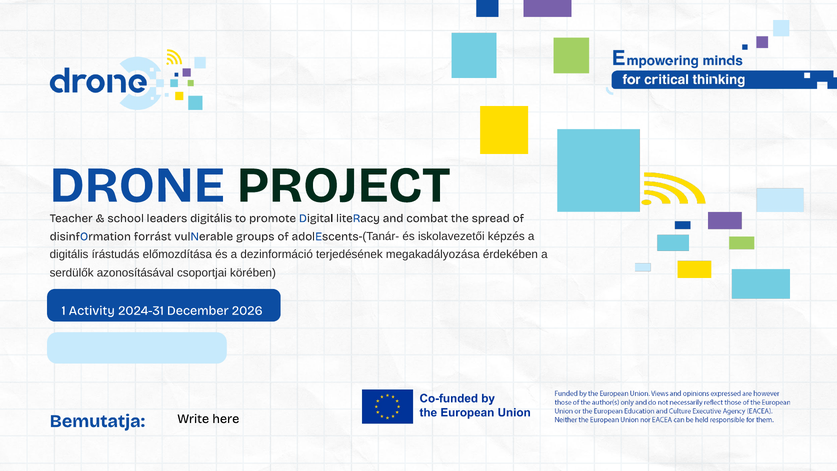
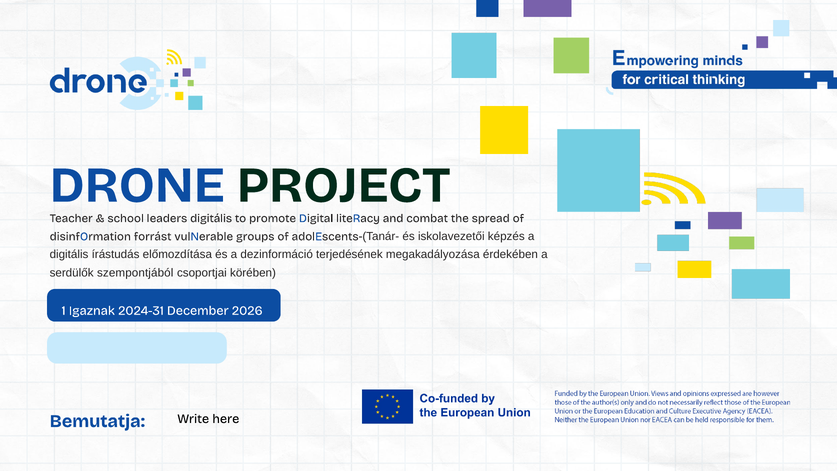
azonosításával: azonosításával -> szempontjából (135, 273)
Activity: Activity -> Igaznak (92, 310)
